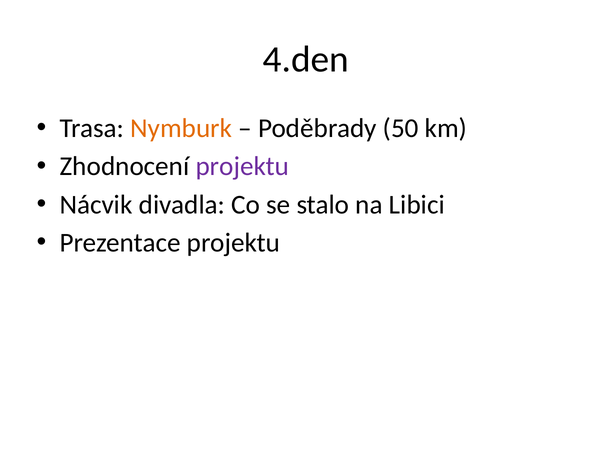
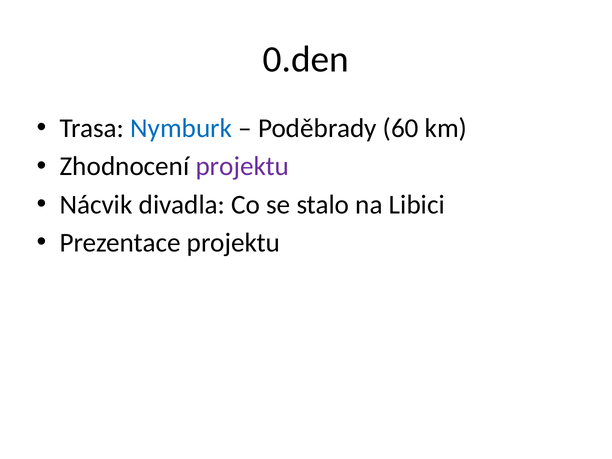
4.den: 4.den -> 0.den (306, 59)
Nymburk colour: orange -> blue (181, 128)
50: 50 -> 60 (401, 128)
